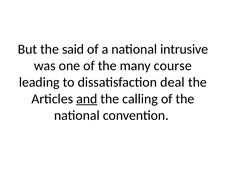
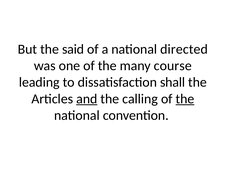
intrusive: intrusive -> directed (184, 49)
deal: deal -> shall (173, 83)
the underline: none -> present (185, 99)
